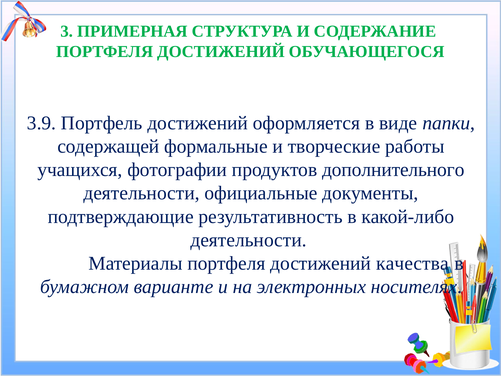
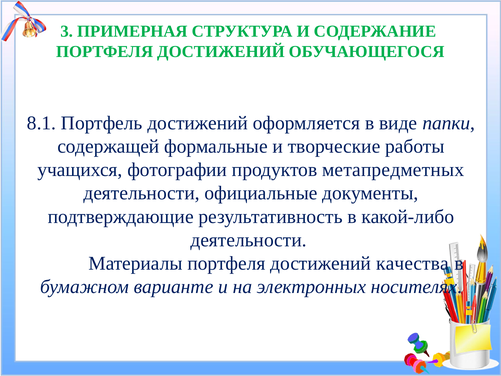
3.9: 3.9 -> 8.1 (42, 123)
дополнительного: дополнительного -> метапредметных (393, 170)
